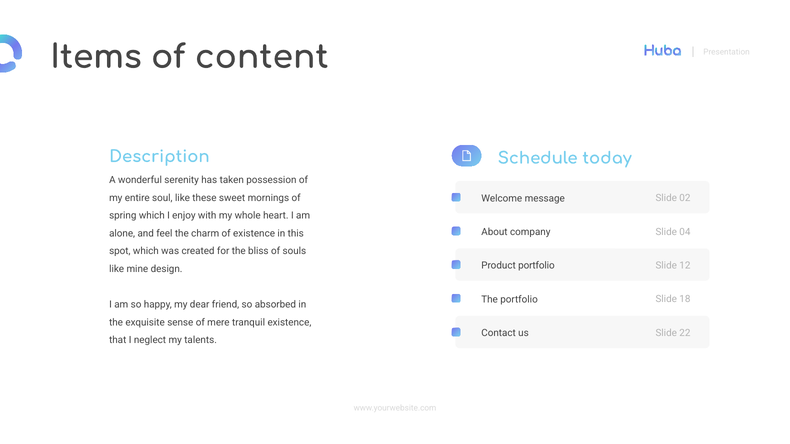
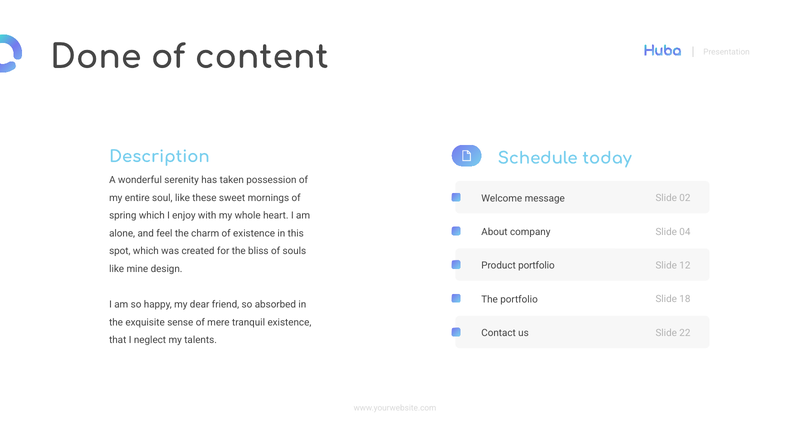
Items: Items -> Done (96, 57)
